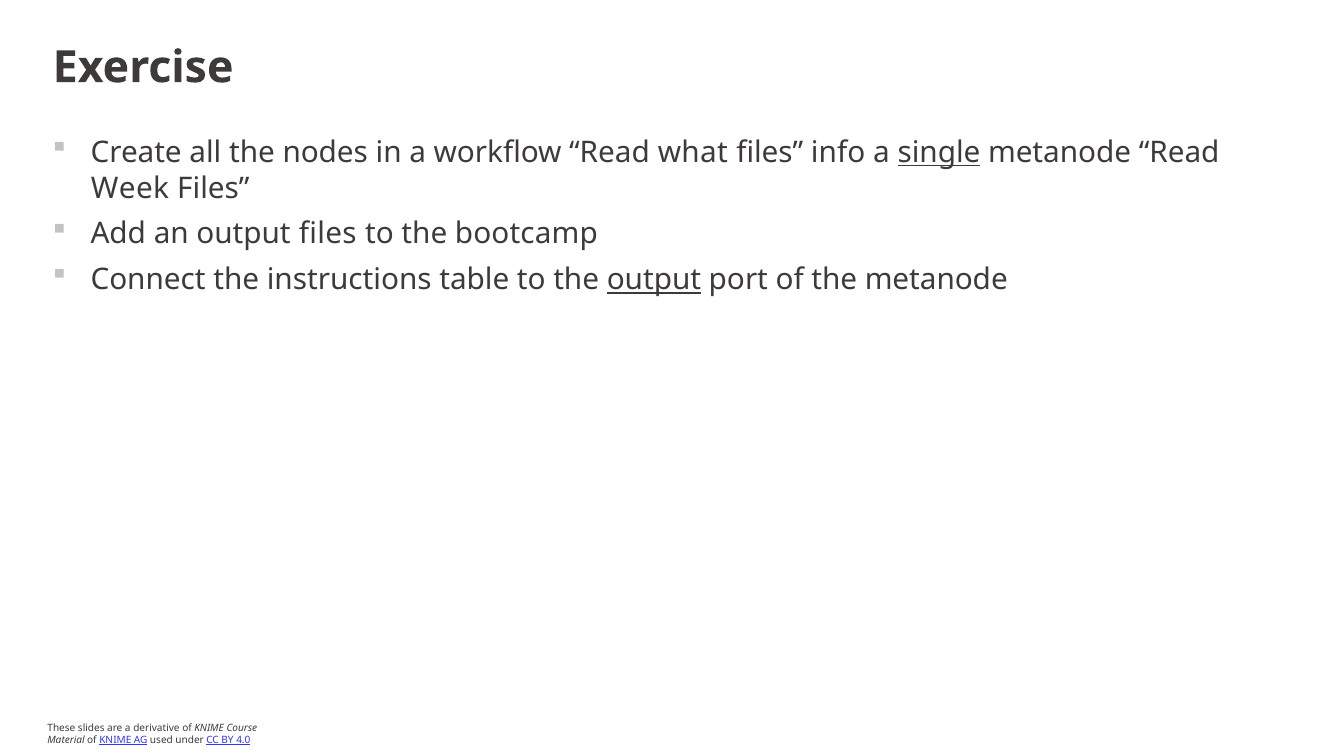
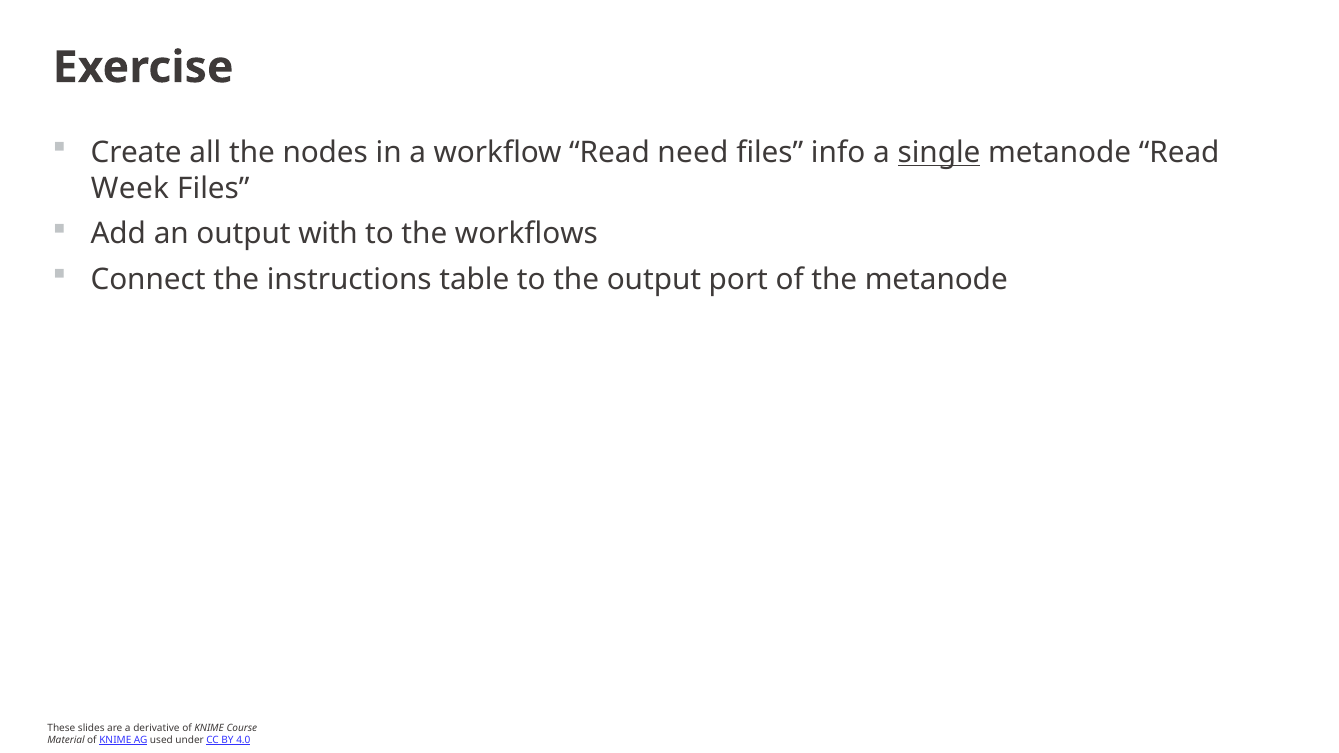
what: what -> need (693, 153)
output files: files -> with (328, 234)
bootcamp: bootcamp -> workflows (526, 234)
output underline: present -> none (654, 280)
